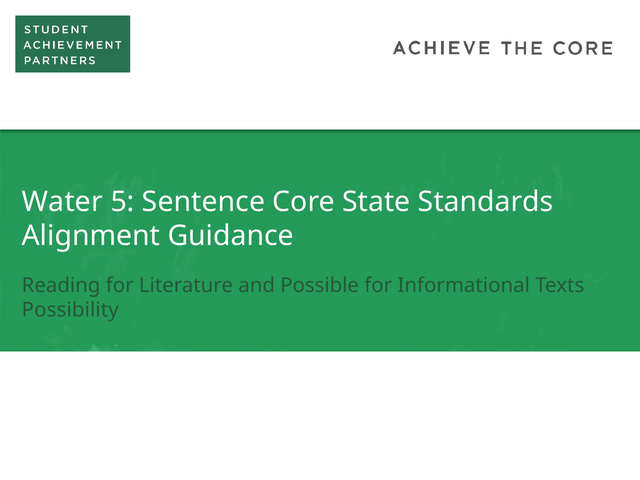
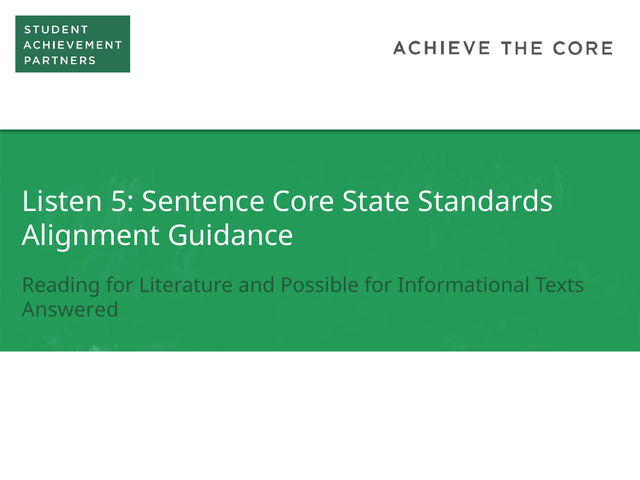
Water: Water -> Listen (62, 202)
Possibility: Possibility -> Answered (70, 310)
